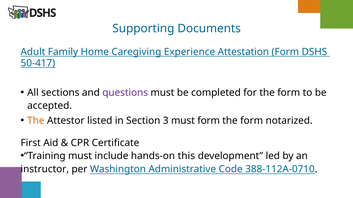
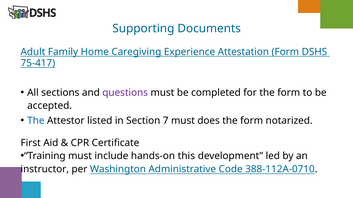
50-417: 50-417 -> 75-417 (38, 63)
The colour: orange -> blue (36, 121)
3: 3 -> 7 (166, 121)
must form: form -> does (209, 121)
